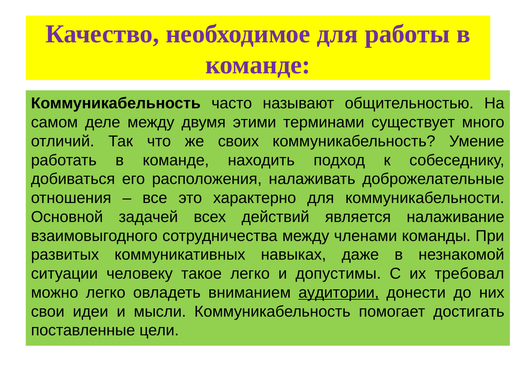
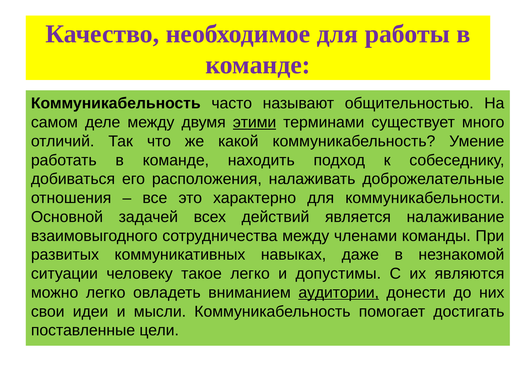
этими underline: none -> present (255, 122)
своих: своих -> какой (238, 141)
требовал: требовал -> являются (470, 274)
